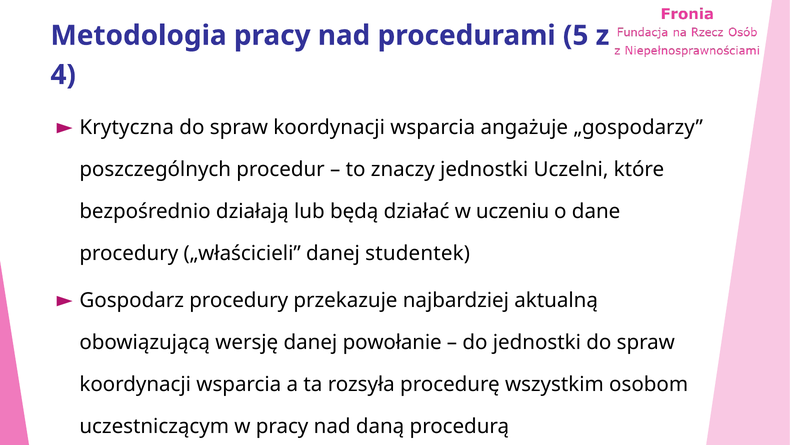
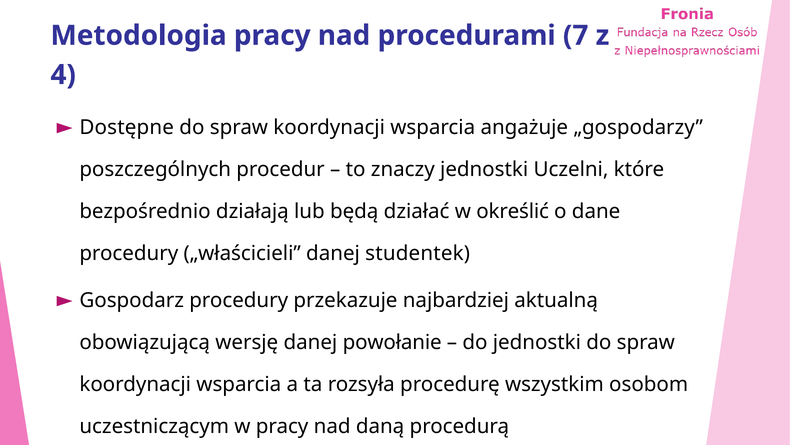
5: 5 -> 7 (576, 35)
Krytyczna: Krytyczna -> Dostępne (127, 127)
uczeniu: uczeniu -> określić (513, 211)
